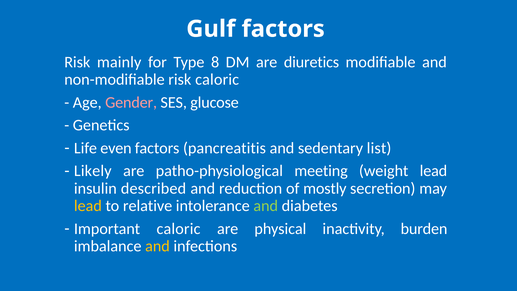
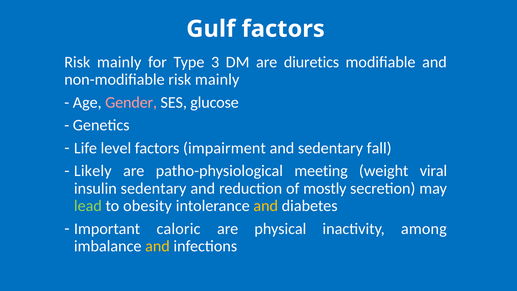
8: 8 -> 3 (215, 62)
non-modifiable risk caloric: caloric -> mainly (217, 80)
even: even -> level (116, 148)
pancreatitis: pancreatitis -> impairment (224, 148)
list: list -> fall (379, 148)
weight lead: lead -> viral (433, 171)
insulin described: described -> sedentary (154, 188)
lead colour: yellow -> light green (88, 206)
relative: relative -> obesity (147, 206)
and colour: light green -> yellow (266, 206)
burden: burden -> among (424, 229)
